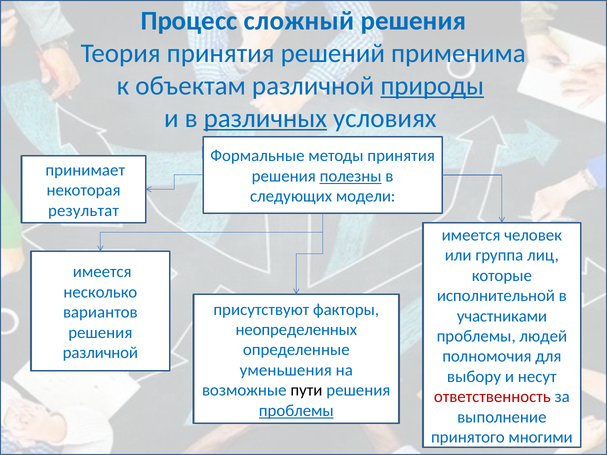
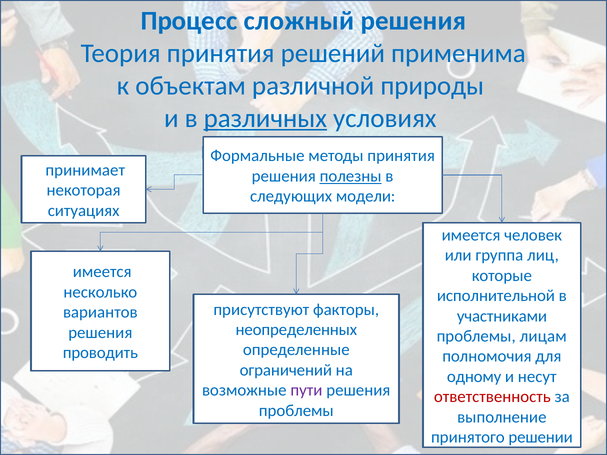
природы underline: present -> none (432, 86)
результат: результат -> ситуациях (84, 211)
людей: людей -> лицам (543, 336)
различной: различной -> проводить (100, 353)
уменьшения: уменьшения -> ограничений (286, 370)
выбору: выбору -> одному (474, 377)
пути colour: black -> purple (306, 391)
проблемы underline: present -> none (296, 411)
многими: многими -> решении (541, 438)
